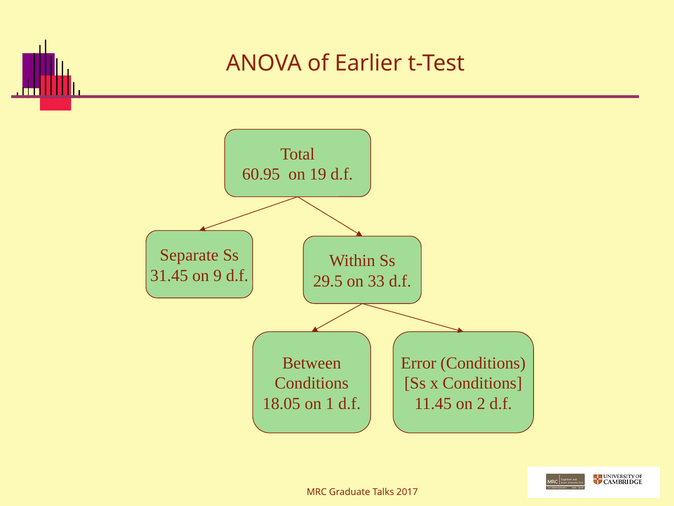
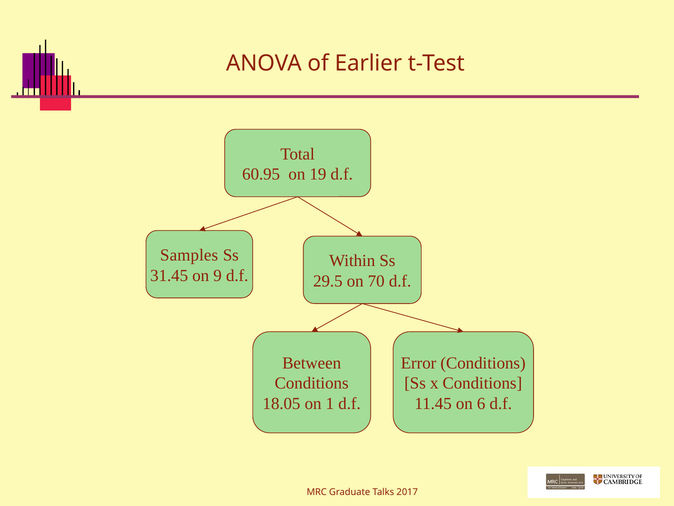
Separate: Separate -> Samples (189, 255)
33: 33 -> 70 (376, 281)
2: 2 -> 6 (481, 403)
